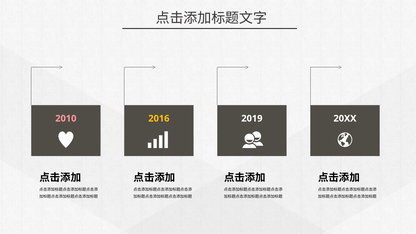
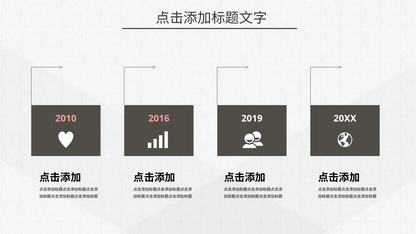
2016 colour: yellow -> pink (159, 118)
